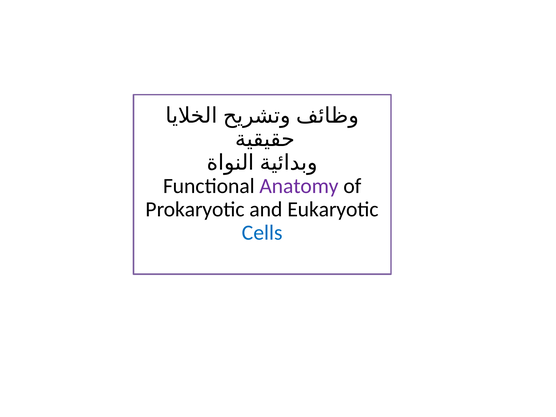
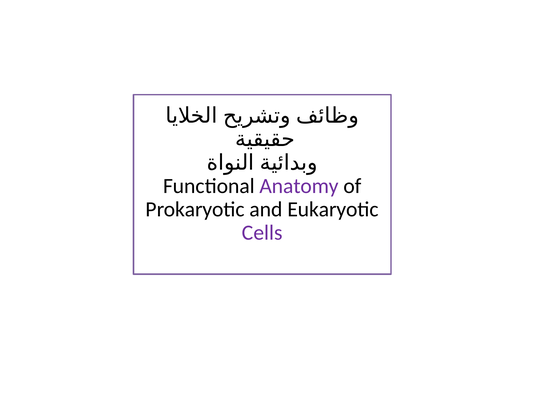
Cells colour: blue -> purple (262, 233)
